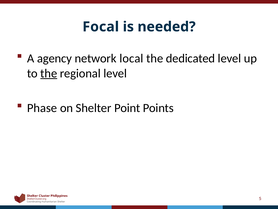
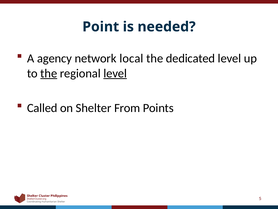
Focal: Focal -> Point (101, 27)
level underline: none -> present (115, 73)
Phase: Phase -> Called (42, 108)
Point: Point -> From (127, 108)
